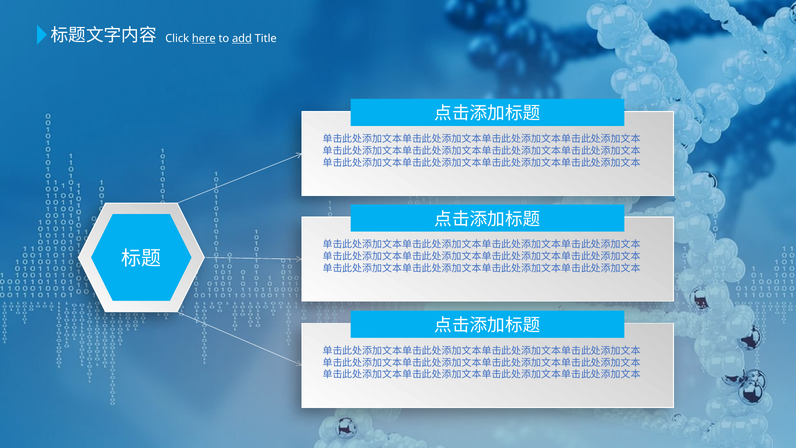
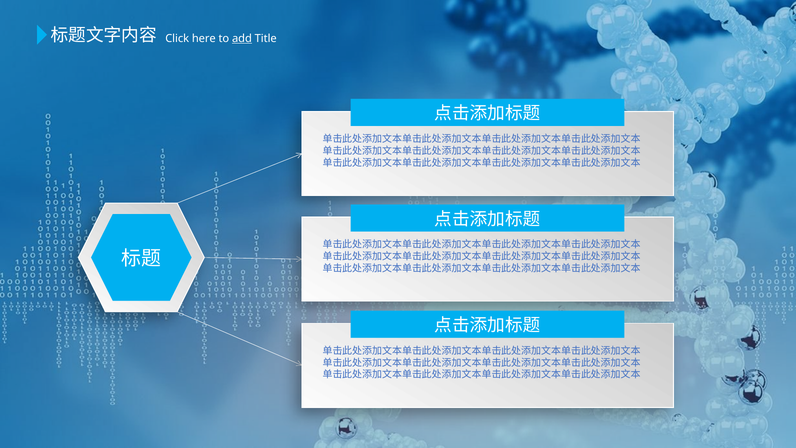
here underline: present -> none (204, 38)
